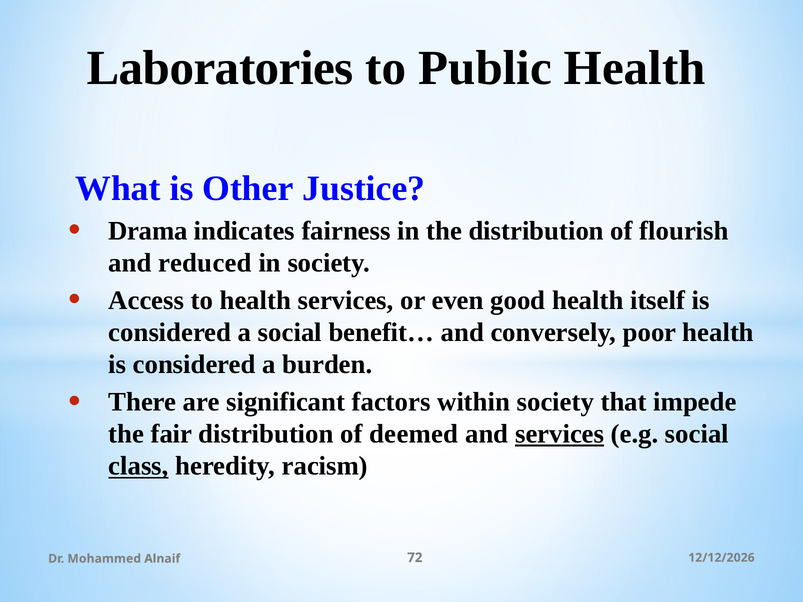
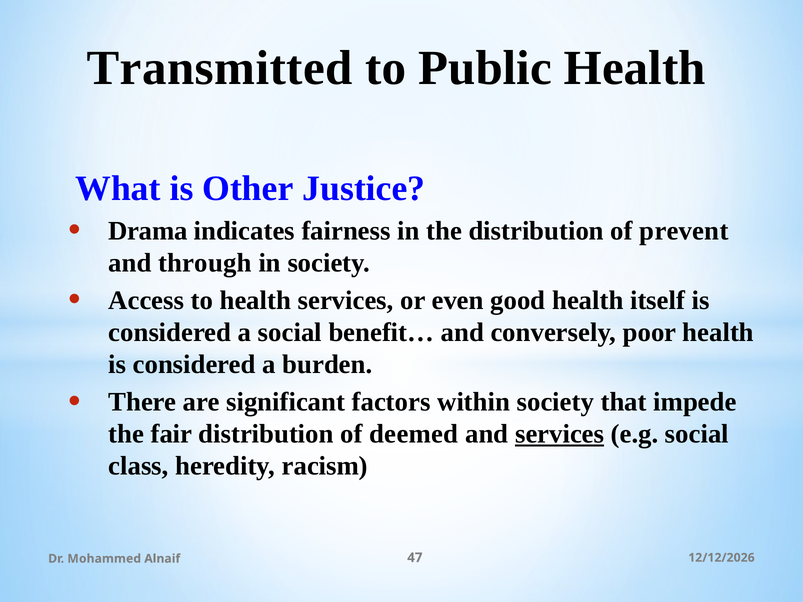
Laboratories: Laboratories -> Transmitted (220, 68)
flourish: flourish -> prevent (684, 231)
reduced: reduced -> through (205, 263)
class underline: present -> none (139, 466)
72: 72 -> 47 (415, 558)
